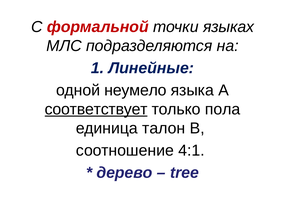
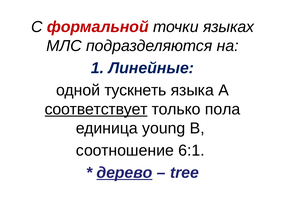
неумело: неумело -> тускнеть (135, 90)
талон: талон -> young (164, 128)
4:1: 4:1 -> 6:1 (191, 150)
дерево underline: none -> present (125, 173)
